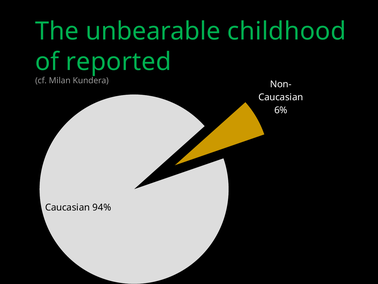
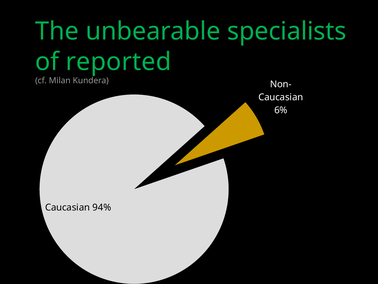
childhood: childhood -> specialists (287, 31)
